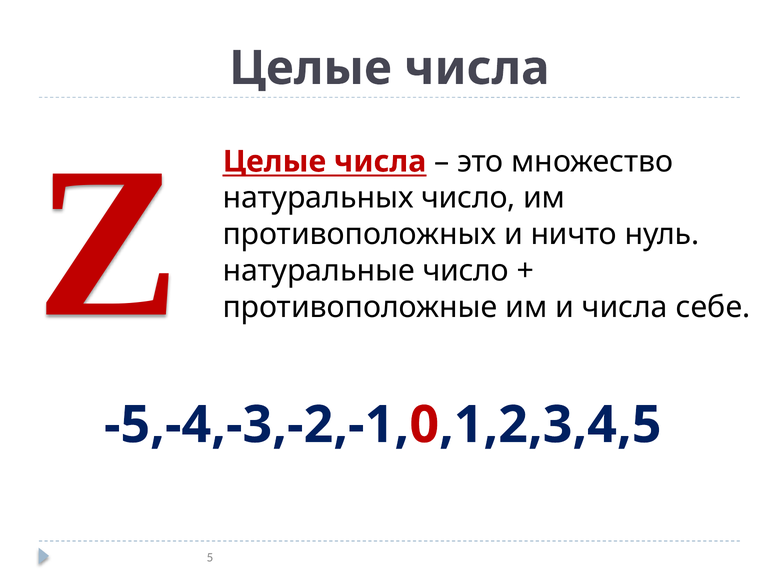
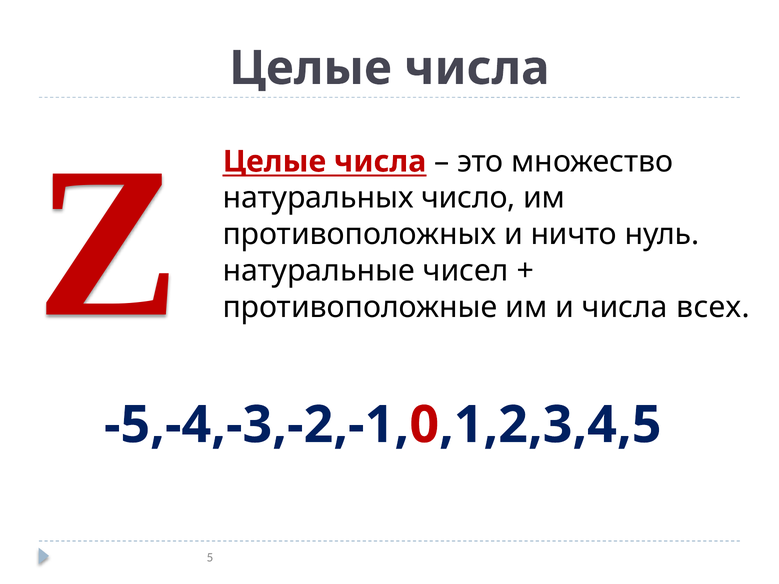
натуральные число: число -> чисел (466, 271)
себе: себе -> всех (713, 307)
